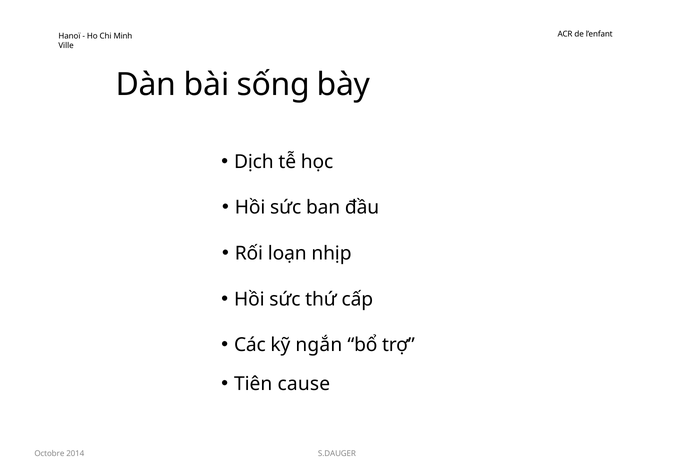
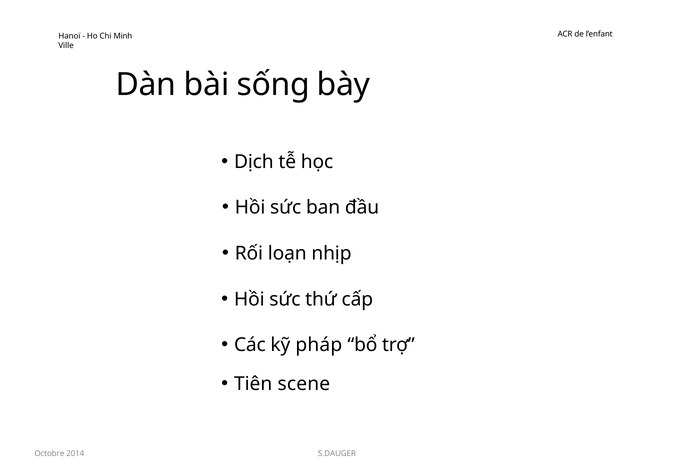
ngắn: ngắn -> pháp (319, 345)
cause: cause -> scene (304, 384)
